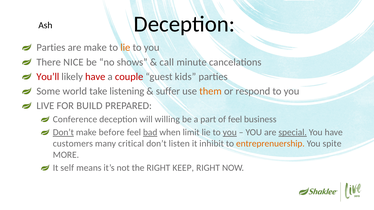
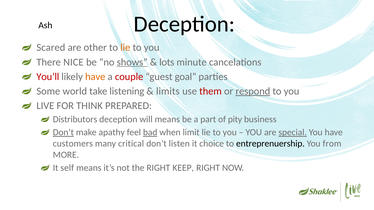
Parties: Parties -> Scared (51, 48)
are make: make -> other (95, 48)
shows underline: none -> present (132, 62)
call: call -> lots (167, 62)
have colour: red -> orange (95, 77)
kids: kids -> goal (186, 77)
suffer: suffer -> limits (168, 91)
them colour: orange -> red (210, 91)
respond underline: none -> present (253, 91)
BUILD: BUILD -> THINK (89, 106)
Conference: Conference -> Distributors (75, 120)
will willing: willing -> means (167, 120)
of feel: feel -> pity (235, 120)
before: before -> apathy (112, 133)
you underline: present -> none (230, 133)
inhibit: inhibit -> choice (212, 144)
entreprenuership colour: orange -> black (270, 144)
spite: spite -> from (332, 144)
